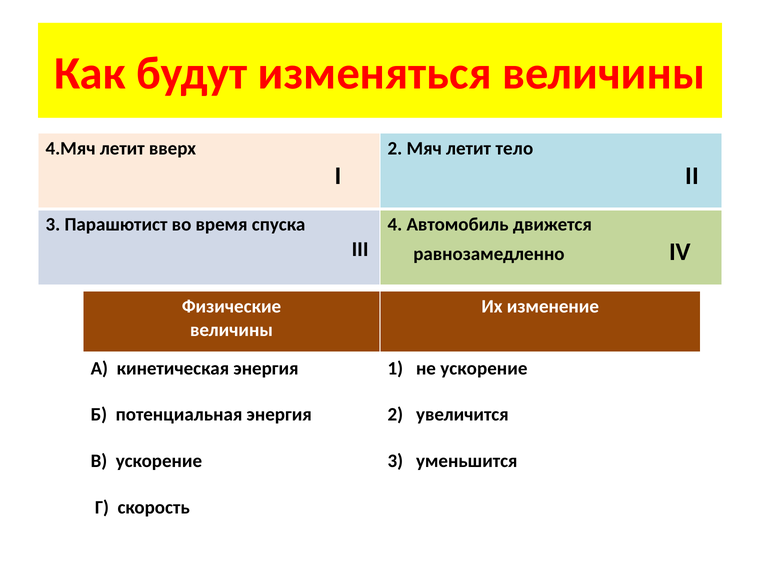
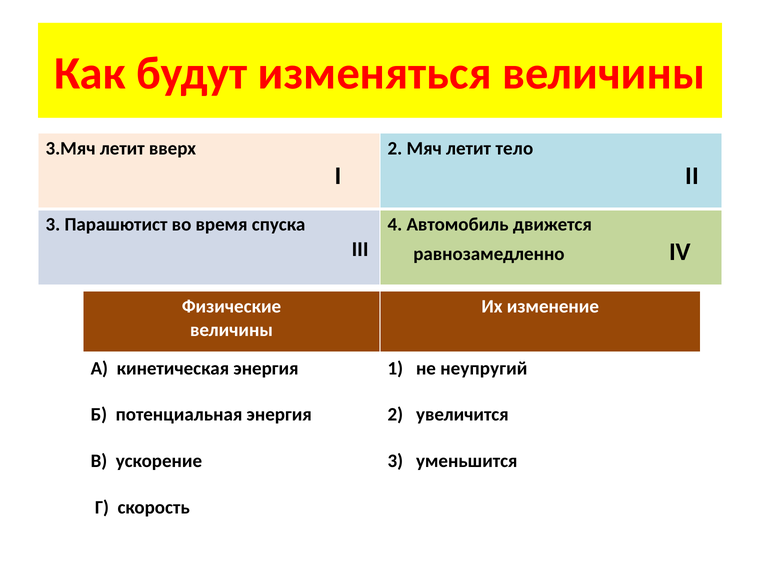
4.Мяч: 4.Мяч -> 3.Мяч (71, 149)
не ускорение: ускорение -> неупругий (484, 368)
